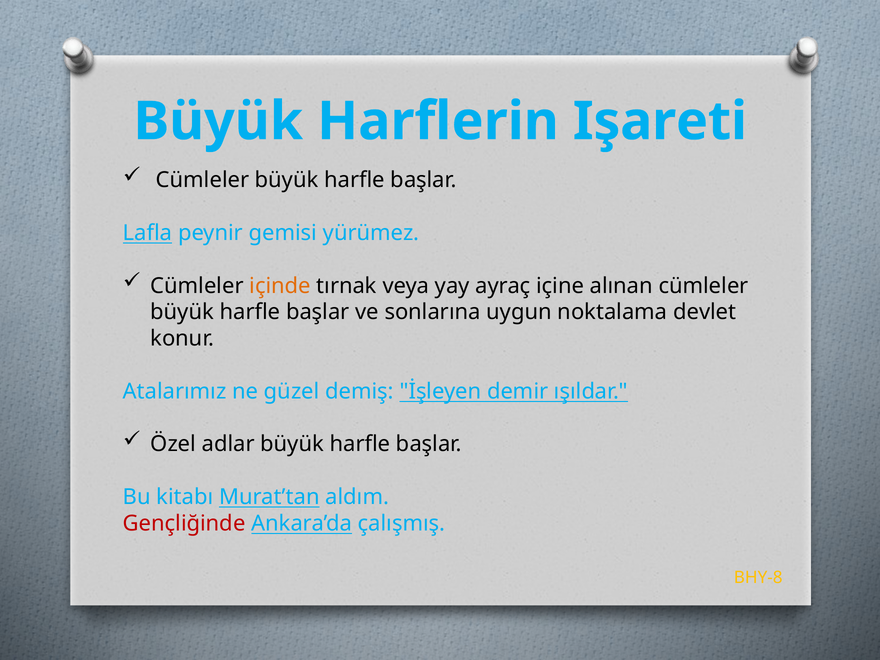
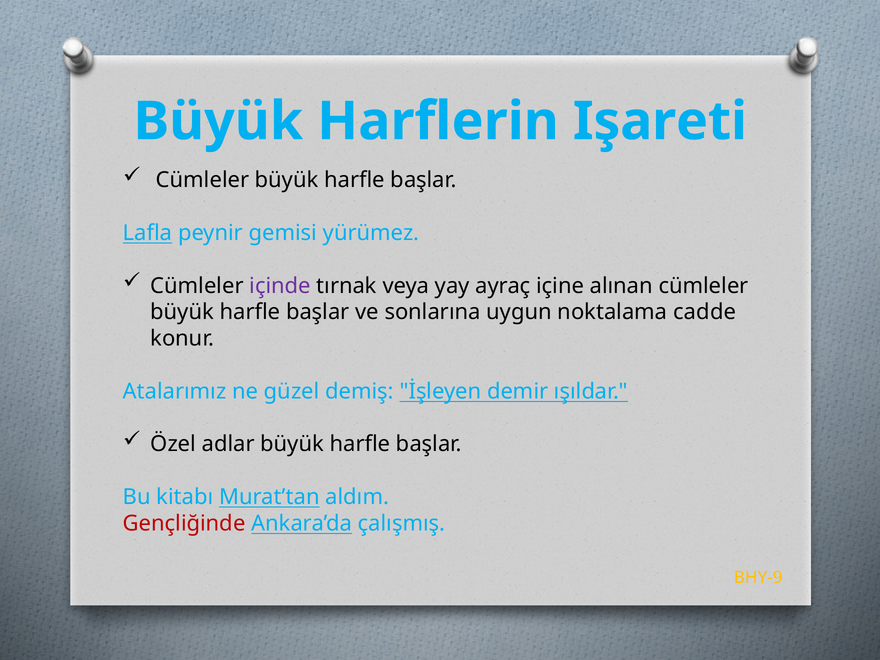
içinde colour: orange -> purple (280, 286)
devlet: devlet -> cadde (705, 312)
BHY-8: BHY-8 -> BHY-9 (758, 578)
